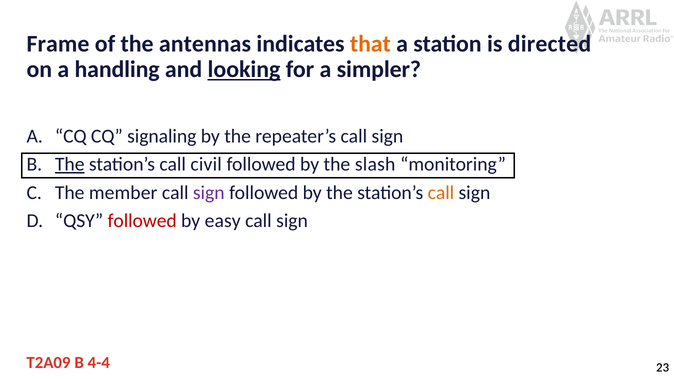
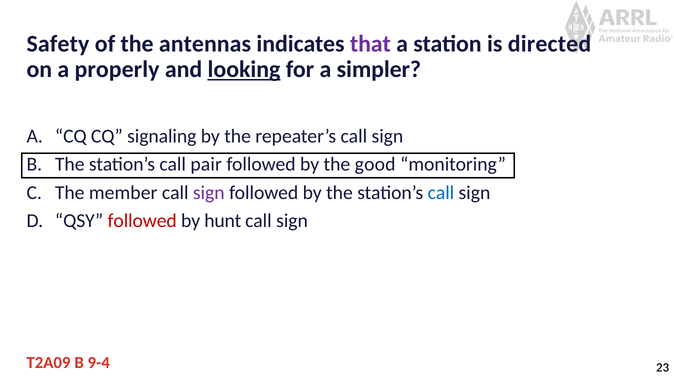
Frame: Frame -> Safety (58, 44)
that colour: orange -> purple (370, 44)
handling: handling -> properly (117, 70)
The underline: present -> none (70, 164)
civil: civil -> pair (206, 164)
slash: slash -> good (375, 164)
call colour: orange -> blue (441, 193)
easy: easy -> hunt (223, 221)
4-4: 4-4 -> 9-4 (99, 363)
